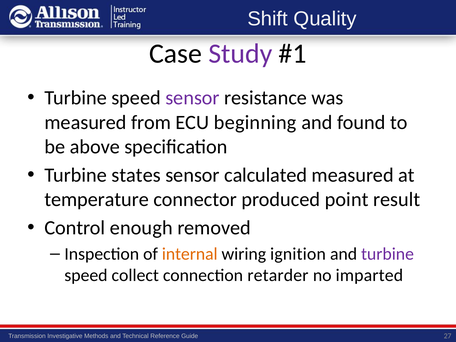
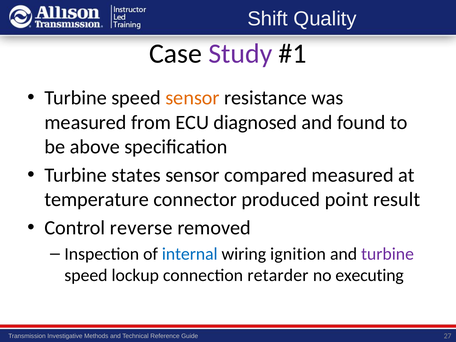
sensor colour: purple -> orange (193, 98)
beginning: beginning -> diagnosed (255, 122)
calculated: calculated -> compared (266, 175)
enough: enough -> reverse (141, 228)
internal colour: orange -> blue (190, 254)
collect: collect -> lockup (135, 275)
imparted: imparted -> executing (370, 275)
